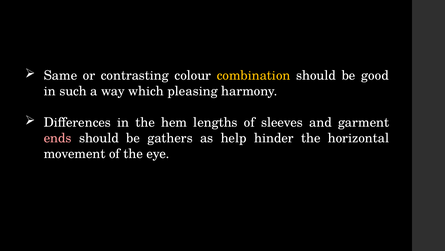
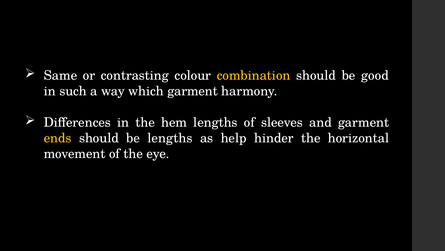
which pleasing: pleasing -> garment (193, 91)
ends colour: pink -> yellow (58, 138)
be gathers: gathers -> lengths (170, 138)
